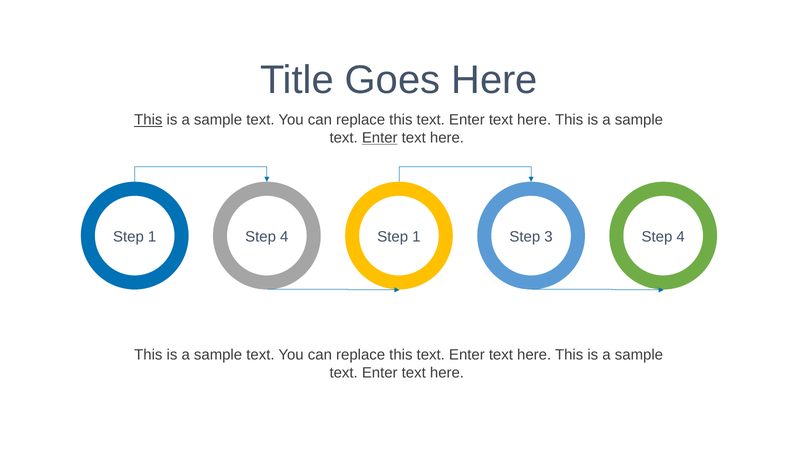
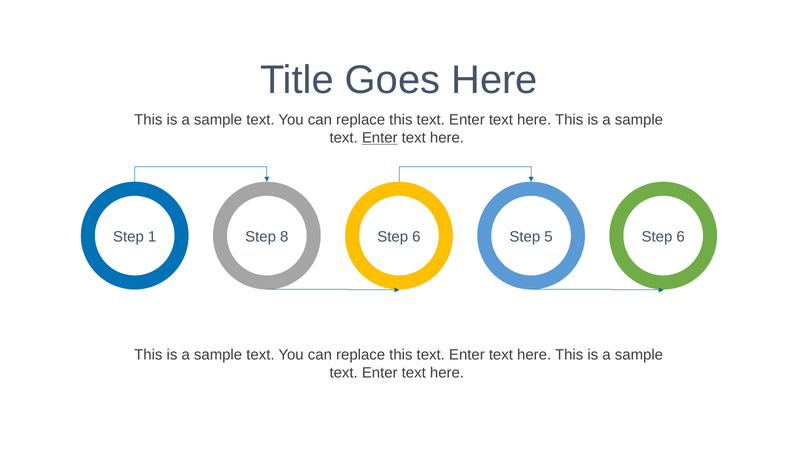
This underline: present -> none (148, 120)
1 Step 4: 4 -> 8 (284, 237)
1: 1 -> 6 (416, 237)
3: 3 -> 5 (549, 237)
4: 4 -> 6 (681, 237)
